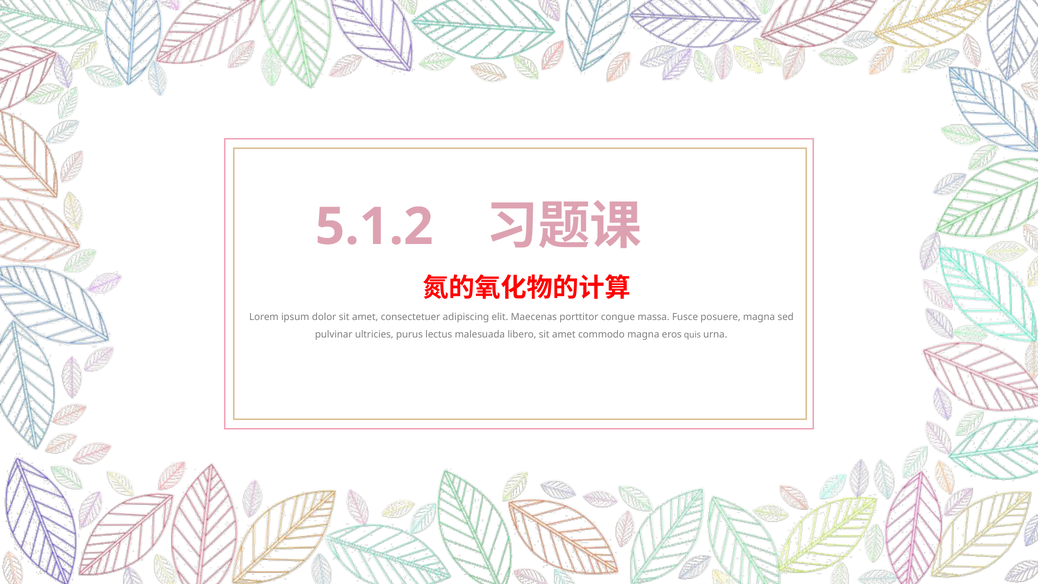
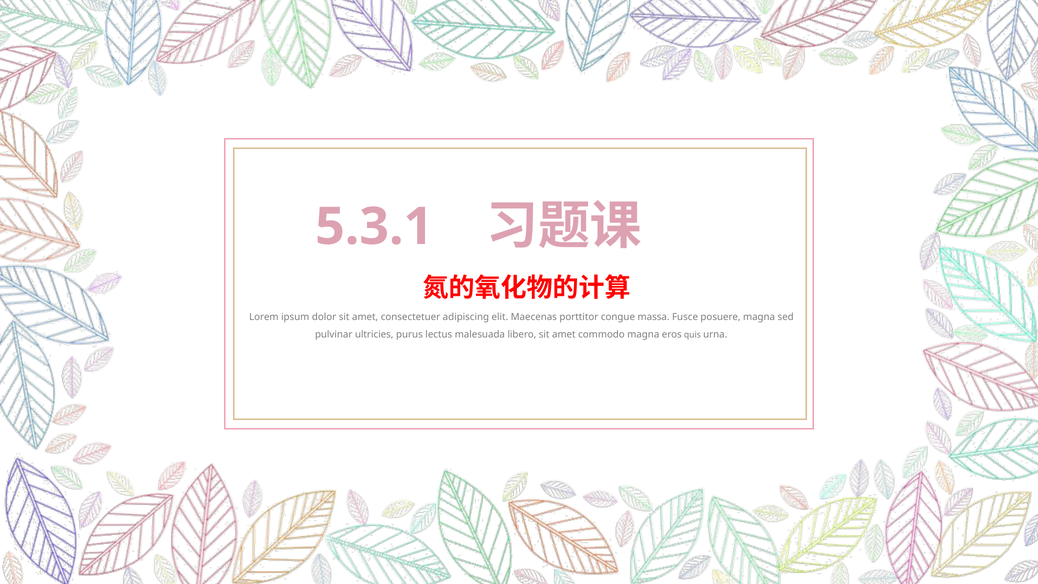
5.1.2: 5.1.2 -> 5.3.1 (374, 227)
